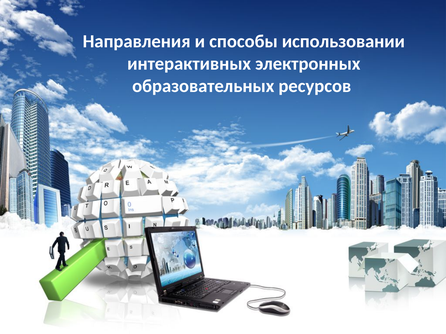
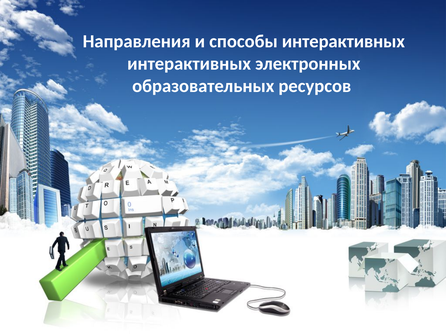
способы использовании: использовании -> интерактивных (343, 42)
